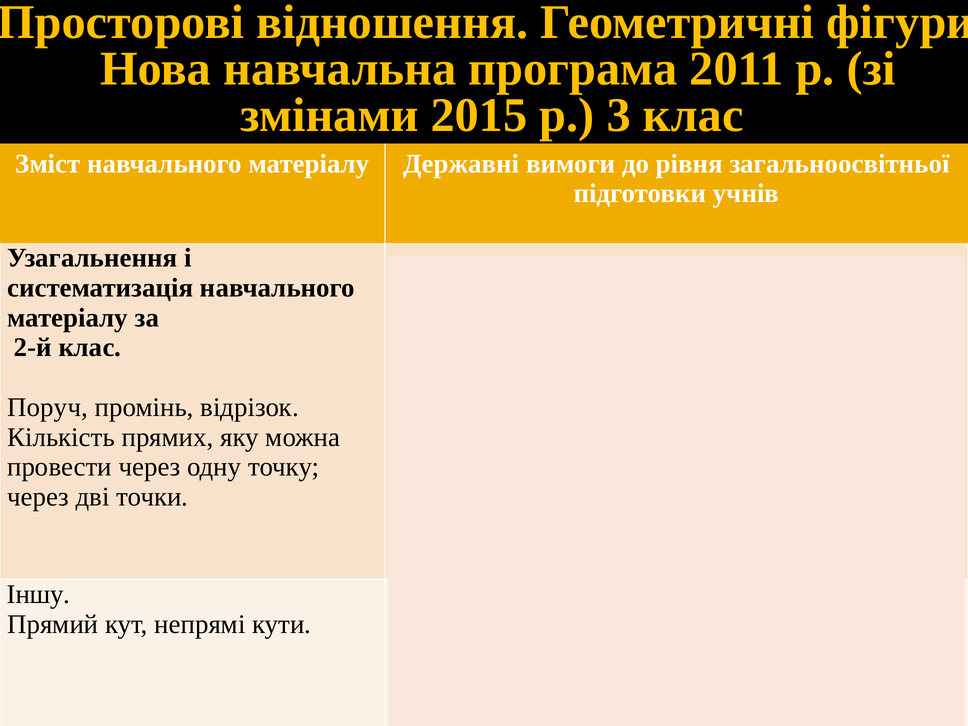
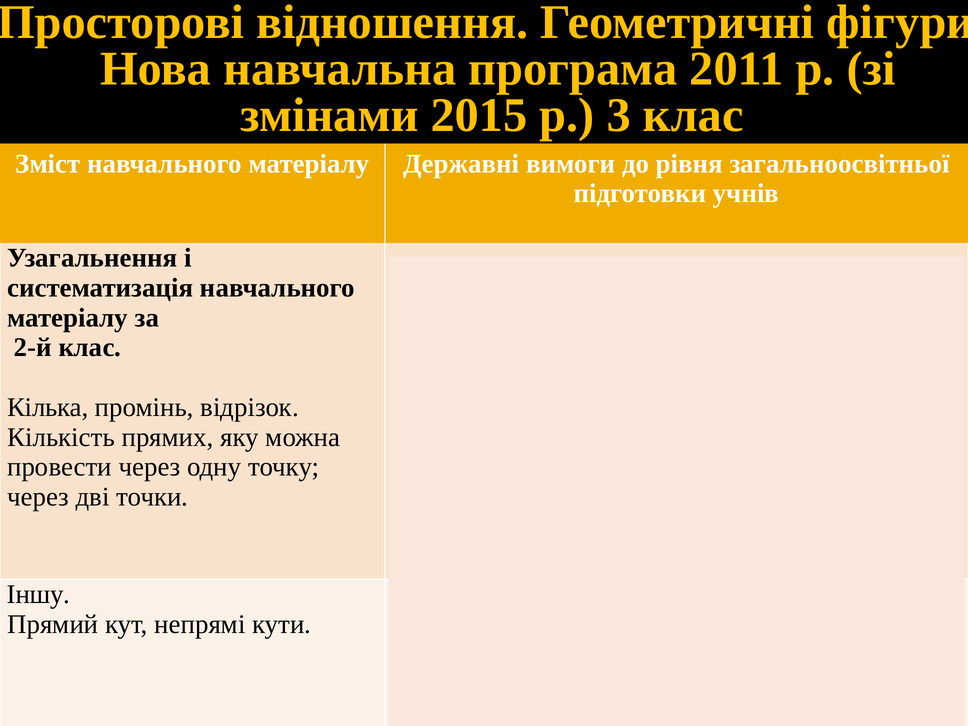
Поруч: Поруч -> Кілька (48, 407)
